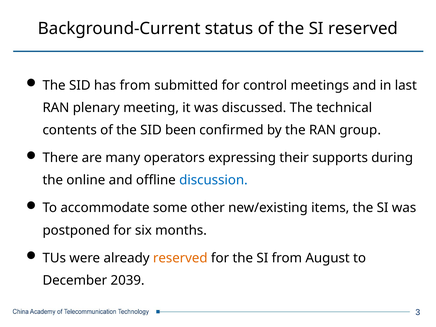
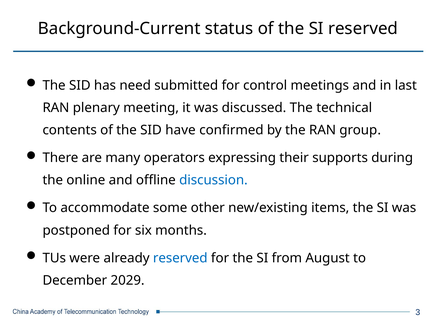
has from: from -> need (135, 85)
been: been -> have (180, 130)
reserved colour: orange -> blue (180, 258)
2039: 2039 -> 2029 (128, 280)
